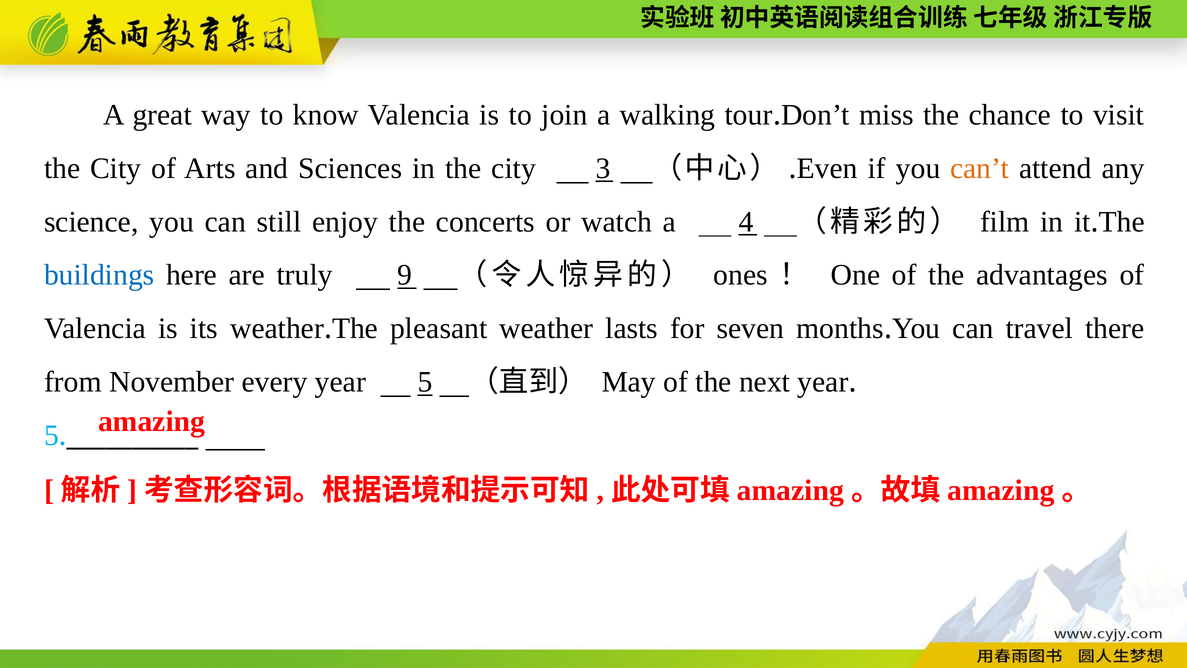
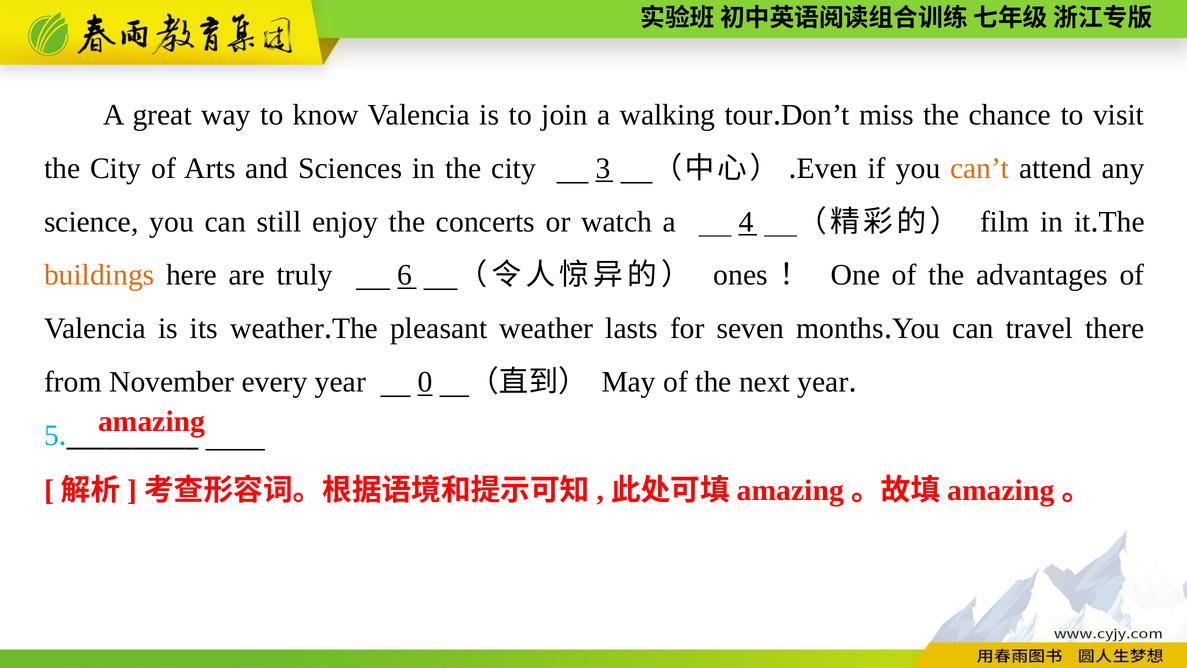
buildings colour: blue -> orange (99, 275)
9: 9 -> 6 (405, 275)
year 5: 5 -> 0 (425, 382)
